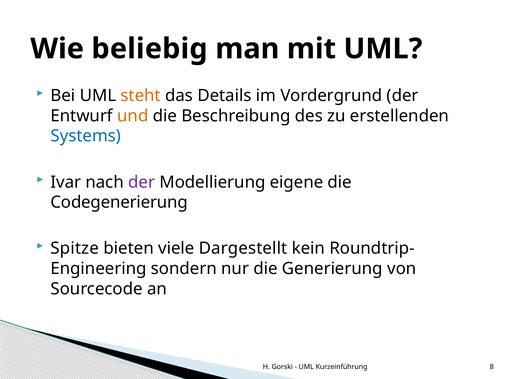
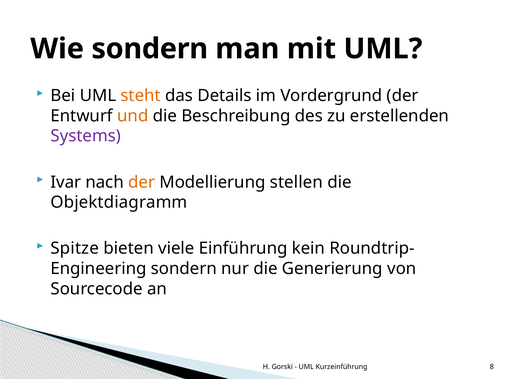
Wie beliebig: beliebig -> sondern (150, 49)
Systems colour: blue -> purple (86, 136)
der colour: purple -> orange (142, 182)
eigene: eigene -> stellen (296, 182)
Codegenerierung: Codegenerierung -> Objektdiagramm (119, 203)
Dargestellt: Dargestellt -> Einführung (243, 249)
